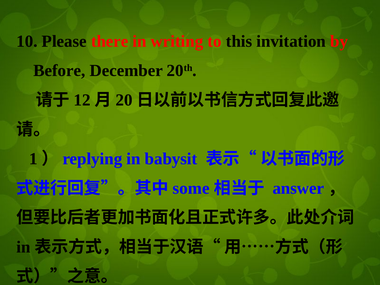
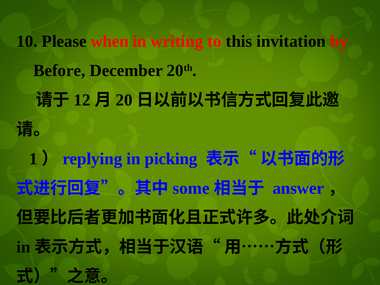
there: there -> when (110, 41)
babysit: babysit -> picking (171, 159)
